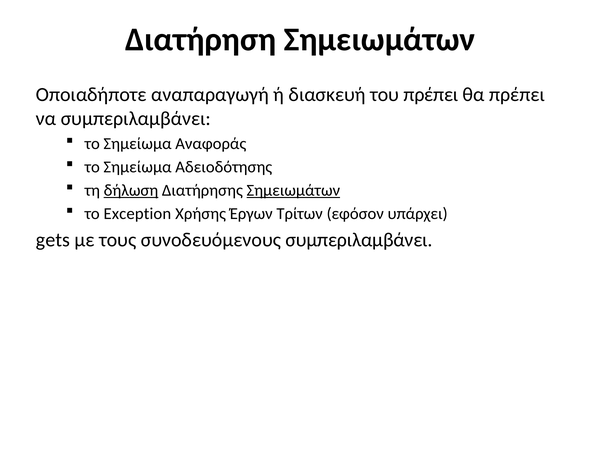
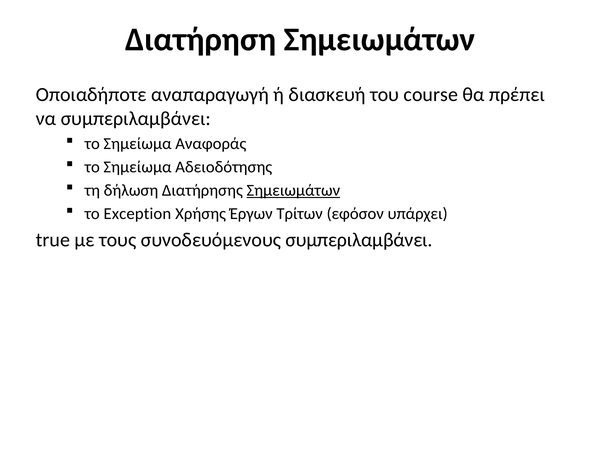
του πρέπει: πρέπει -> course (431, 95)
δήλωση underline: present -> none (131, 190)
gets: gets -> true (53, 240)
